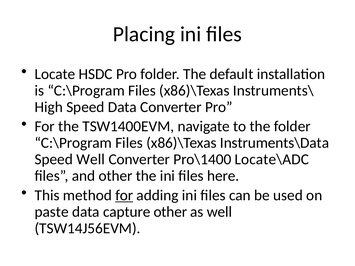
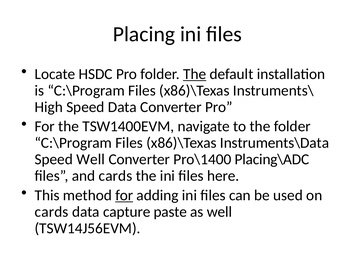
The underline: none -> present (195, 74)
Locate\ADC: Locate\ADC -> Placing\ADC (272, 160)
and other: other -> cards (115, 176)
paste: paste -> cards (52, 212)
capture other: other -> paste (170, 212)
